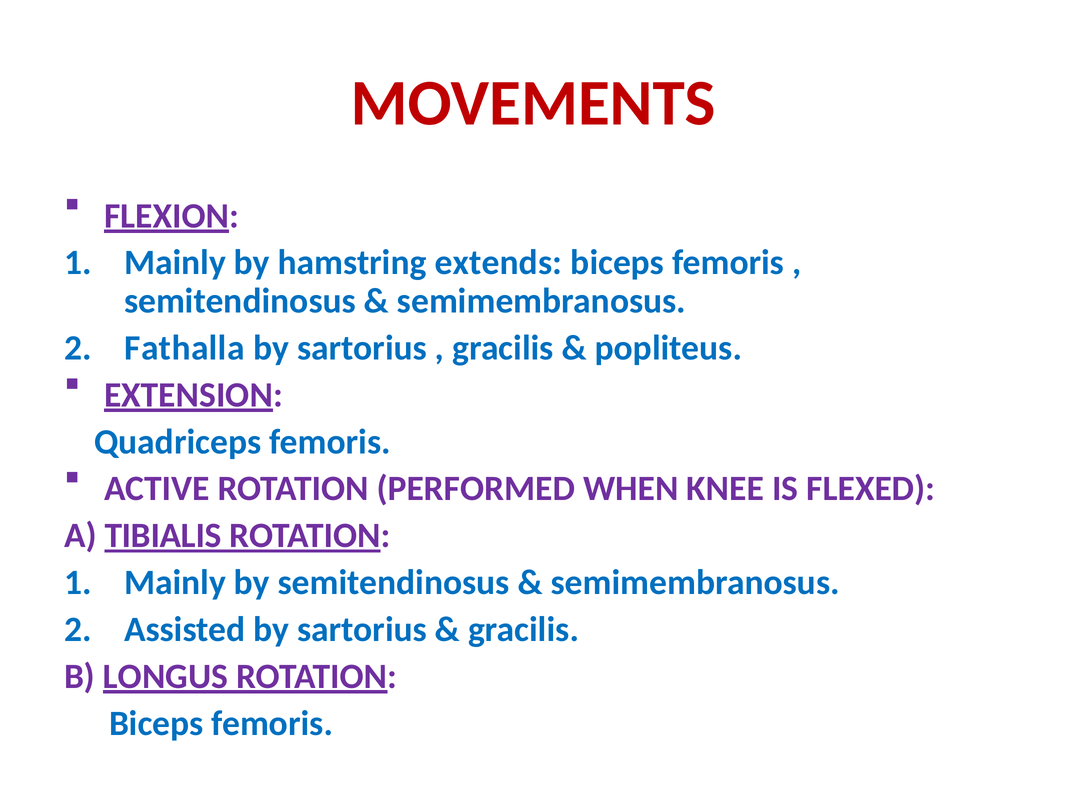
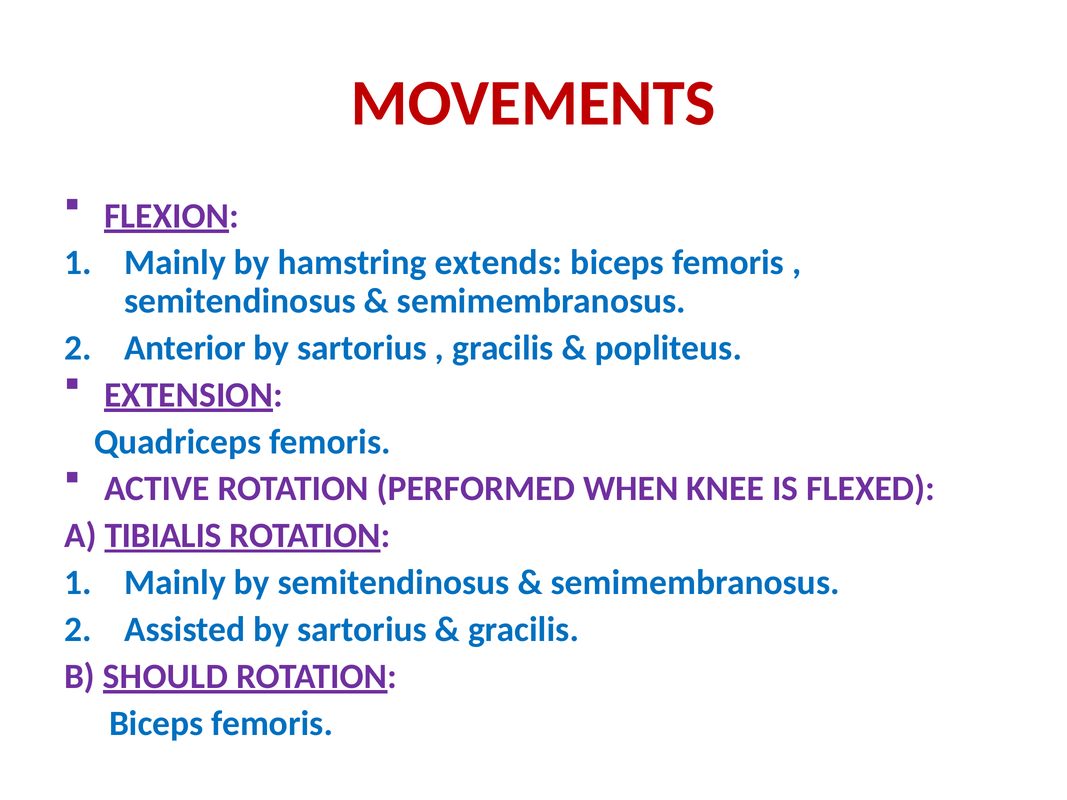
Fathalla: Fathalla -> Anterior (185, 348)
LONGUS: LONGUS -> SHOULD (165, 677)
